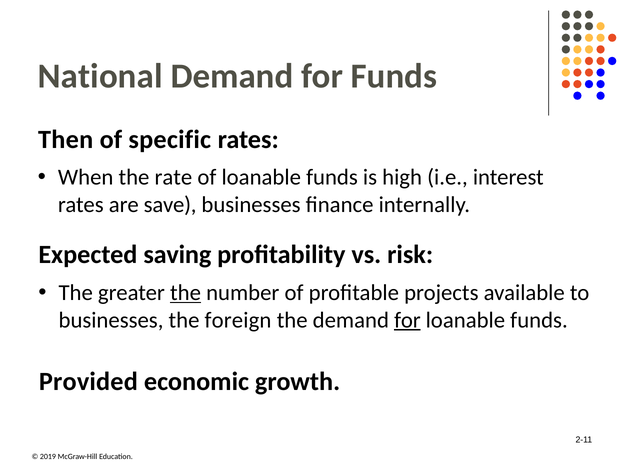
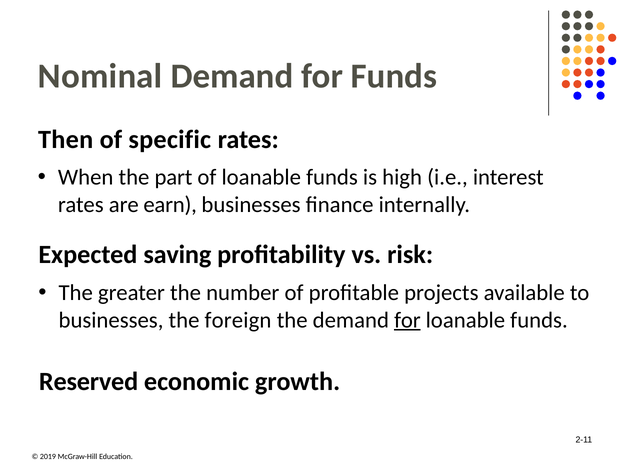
National: National -> Nominal (100, 76)
rate: rate -> part (173, 177)
save: save -> earn (170, 204)
the underline: present -> none (186, 292)
Provided: Provided -> Reserved (89, 381)
